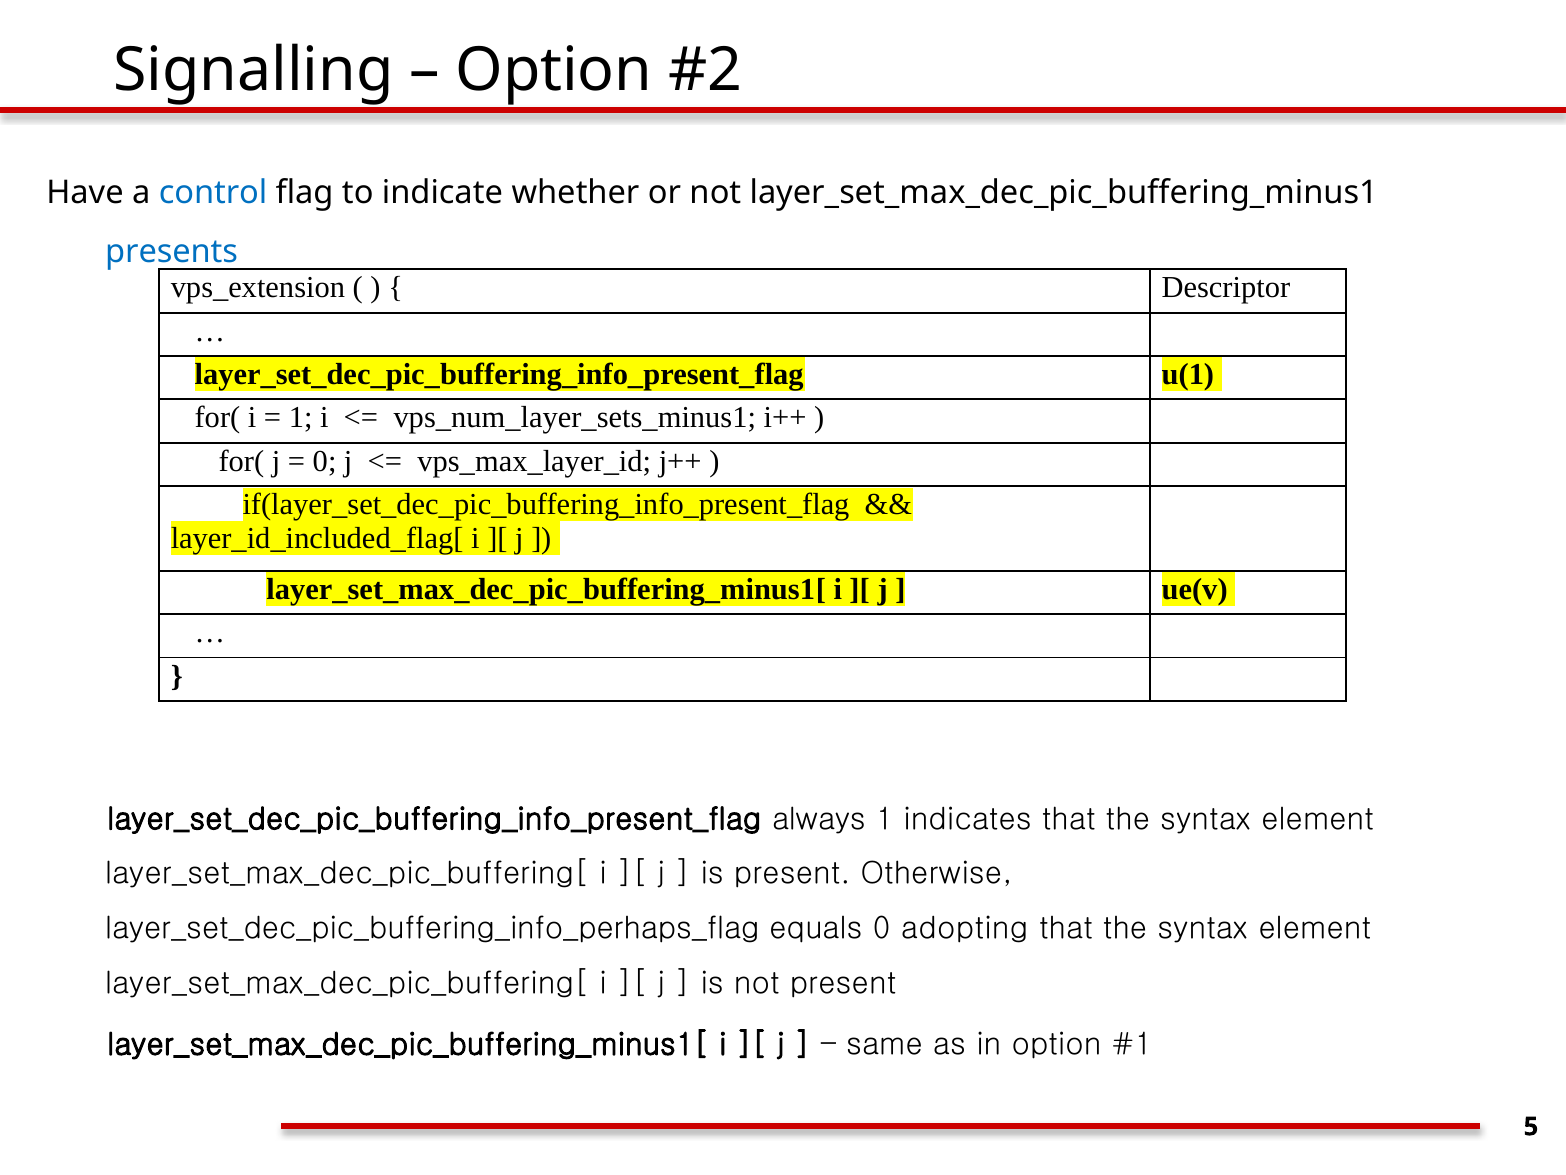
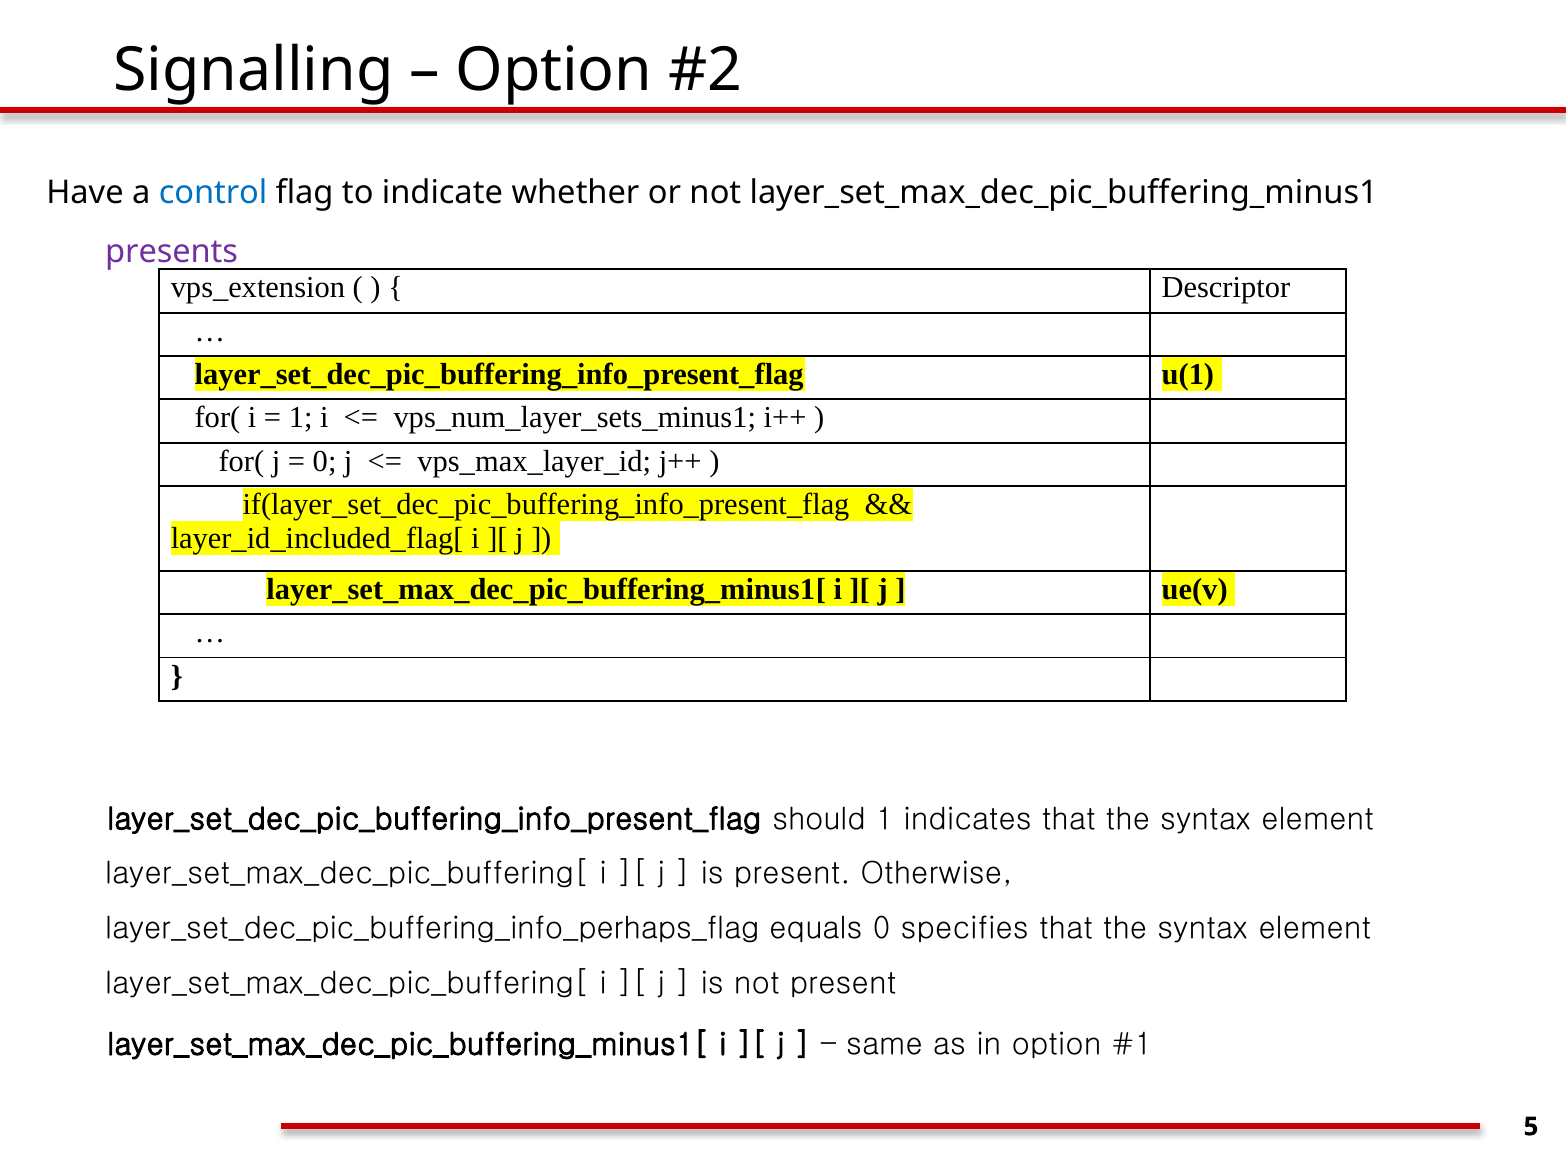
presents colour: blue -> purple (172, 251)
always: always -> should (819, 819)
adopting: adopting -> specifies (965, 928)
